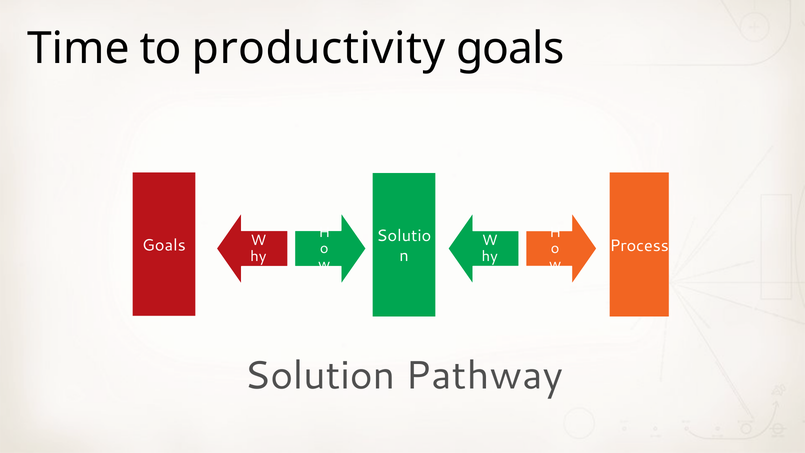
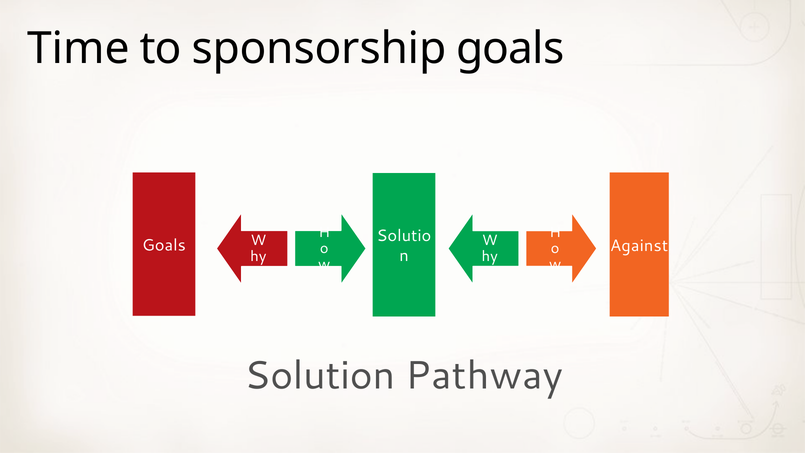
productivity: productivity -> sponsorship (319, 49)
Process: Process -> Against (639, 245)
